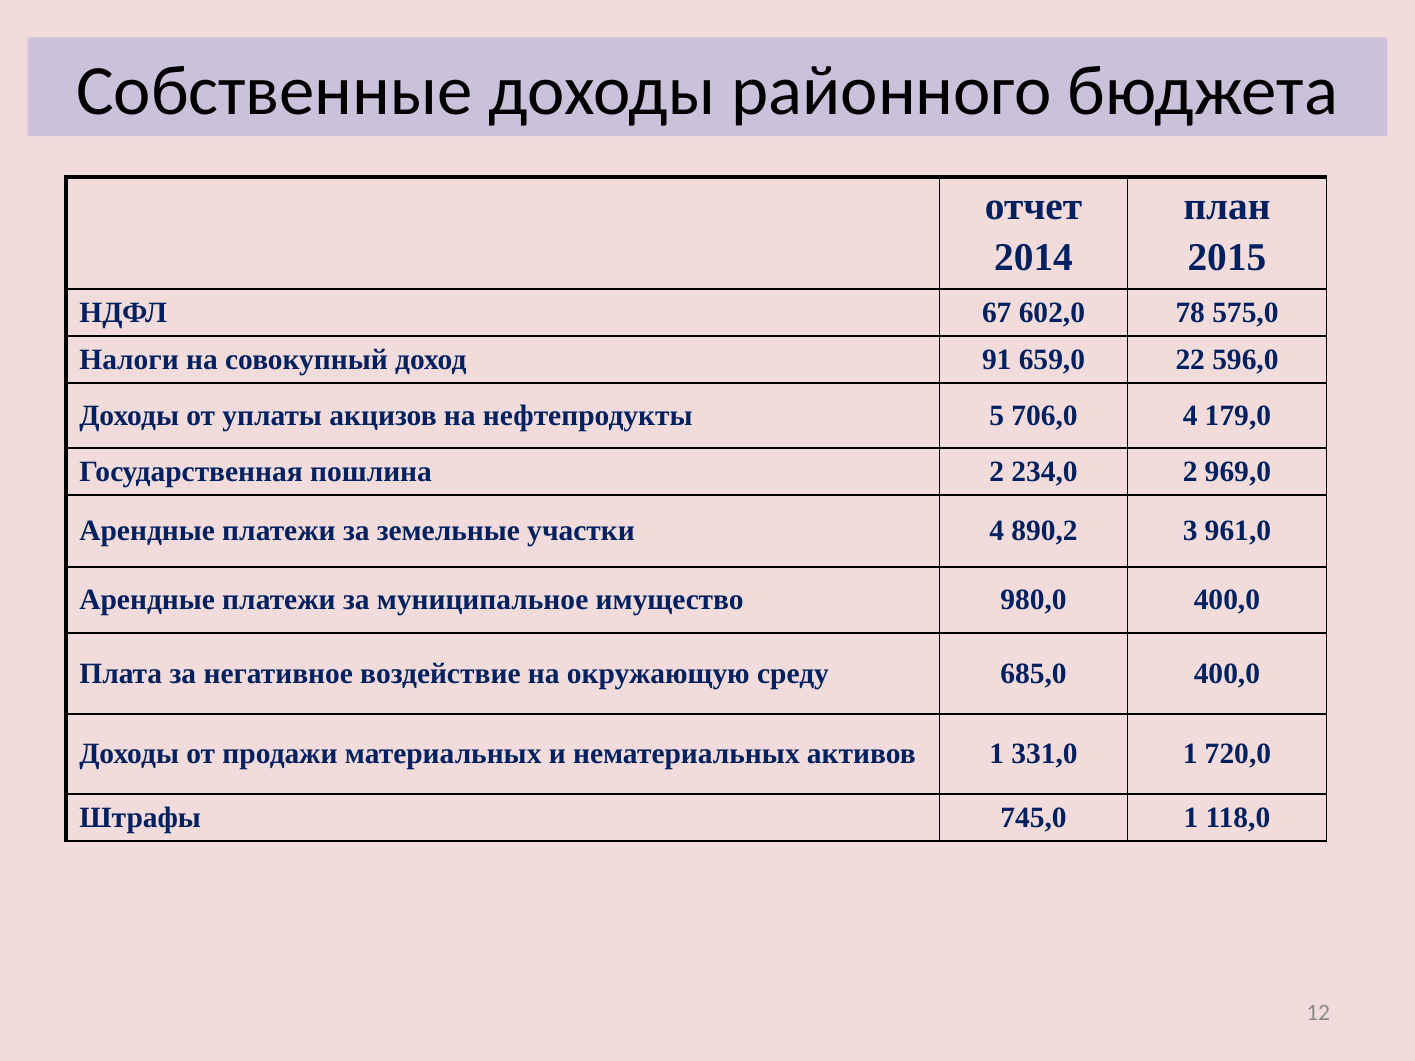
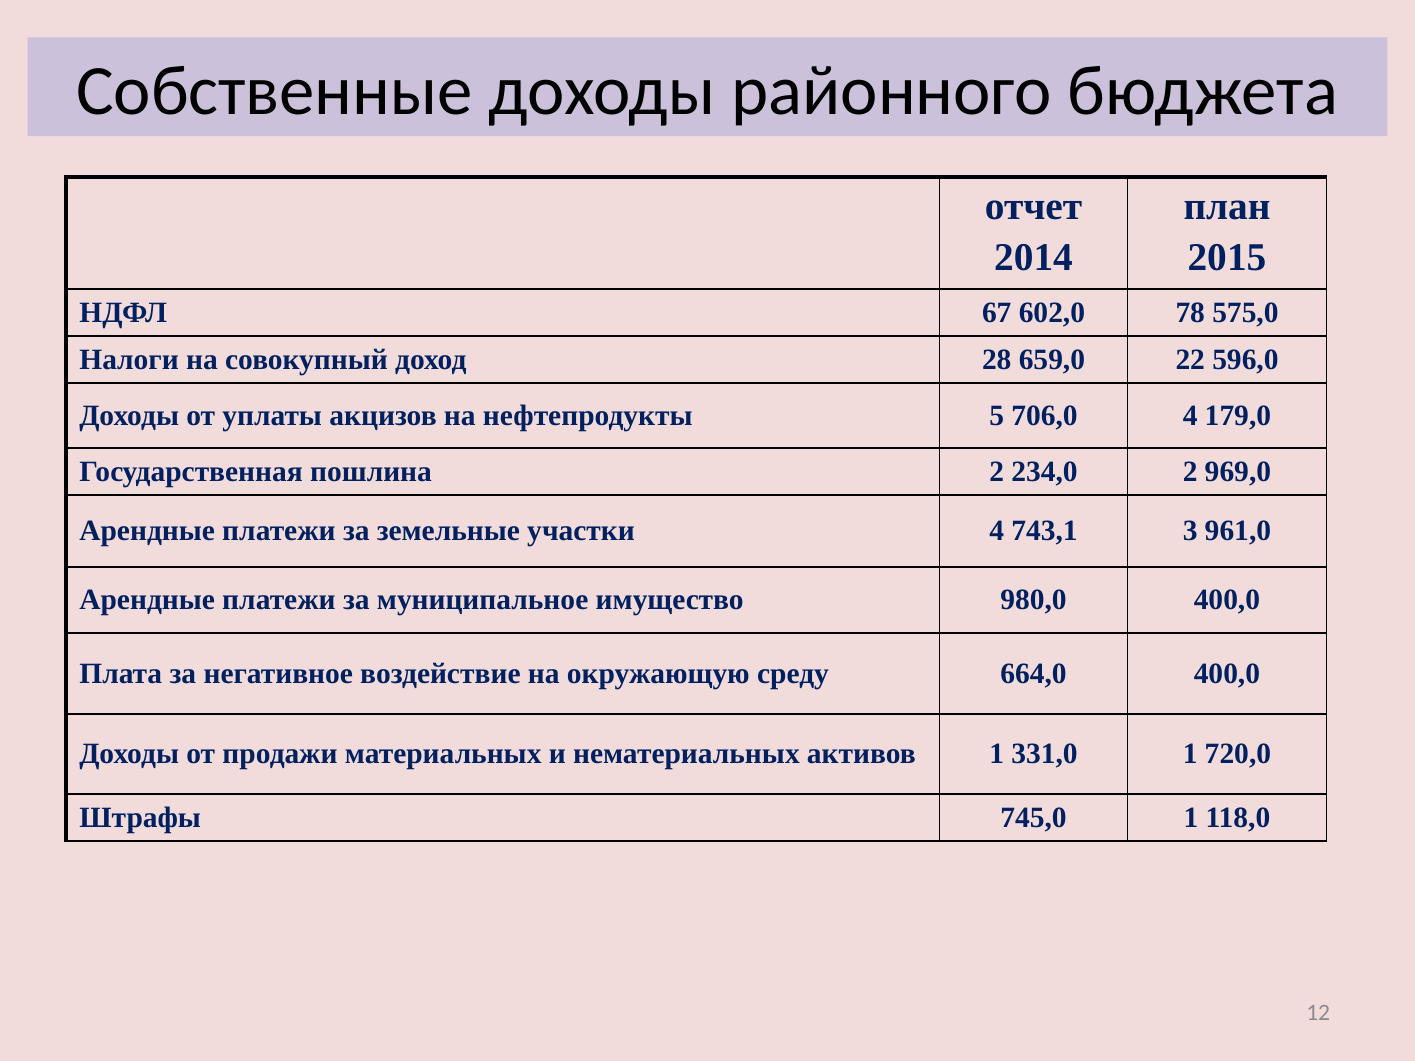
91: 91 -> 28 (997, 360)
890,2: 890,2 -> 743,1 (1044, 531)
685,0: 685,0 -> 664,0 (1034, 674)
